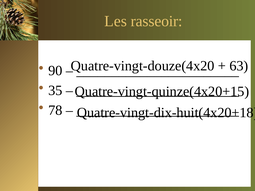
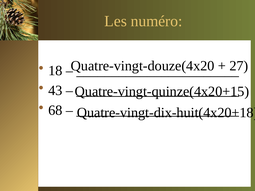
rasseoir: rasseoir -> numéro (157, 21)
63: 63 -> 27 (239, 66)
90: 90 -> 18 (55, 71)
35: 35 -> 43 (55, 90)
78: 78 -> 68 (55, 110)
